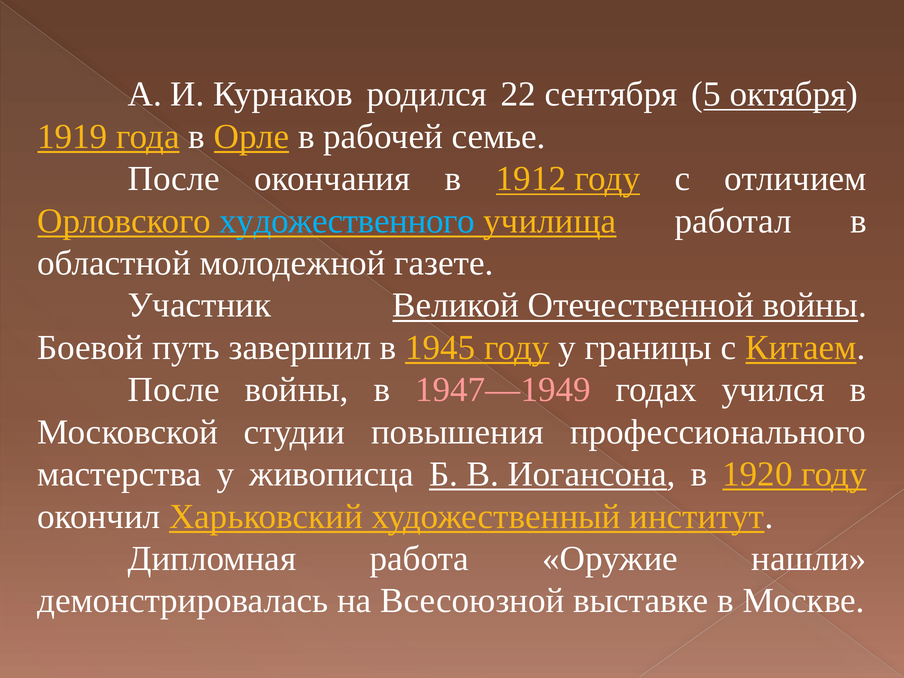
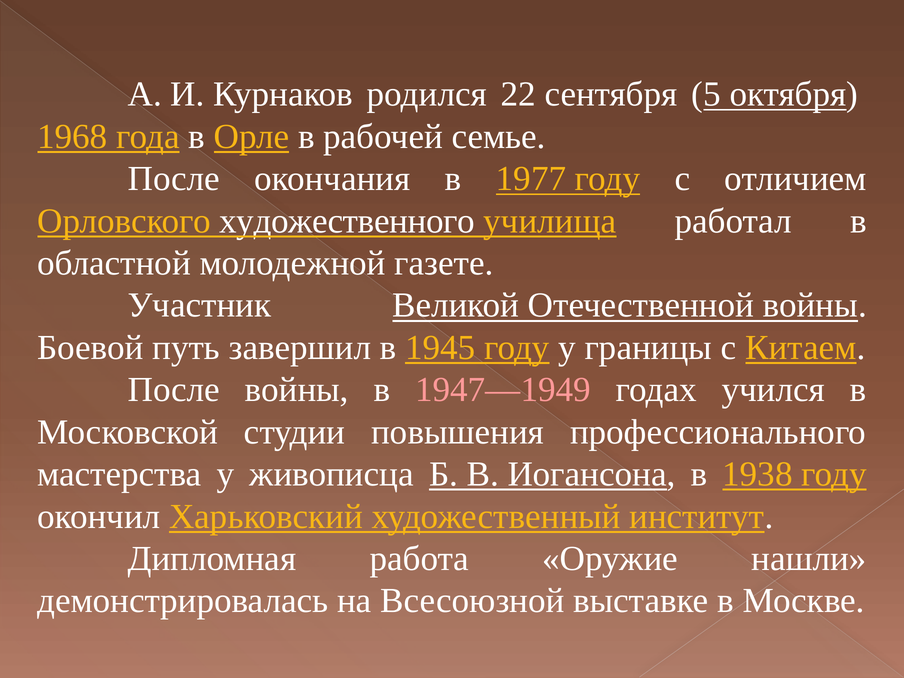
1919: 1919 -> 1968 (72, 137)
1912: 1912 -> 1977 (531, 179)
художественного colour: light blue -> white (347, 221)
1920: 1920 -> 1938 (758, 474)
